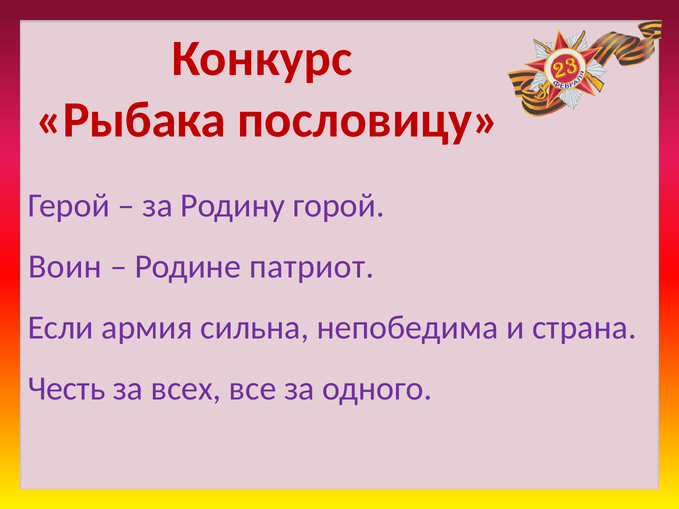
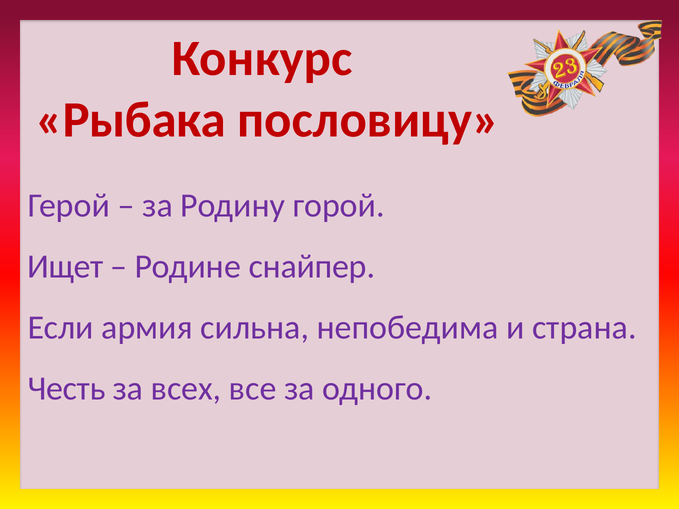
Воин: Воин -> Ищет (65, 267)
патриот: патриот -> снайпер (312, 267)
